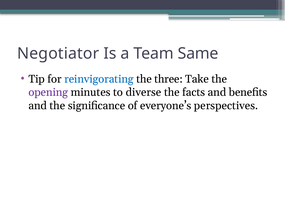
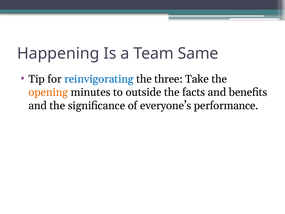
Negotiator: Negotiator -> Happening (58, 53)
opening colour: purple -> orange (48, 92)
diverse: diverse -> outside (144, 92)
perspectives: perspectives -> performance (226, 105)
